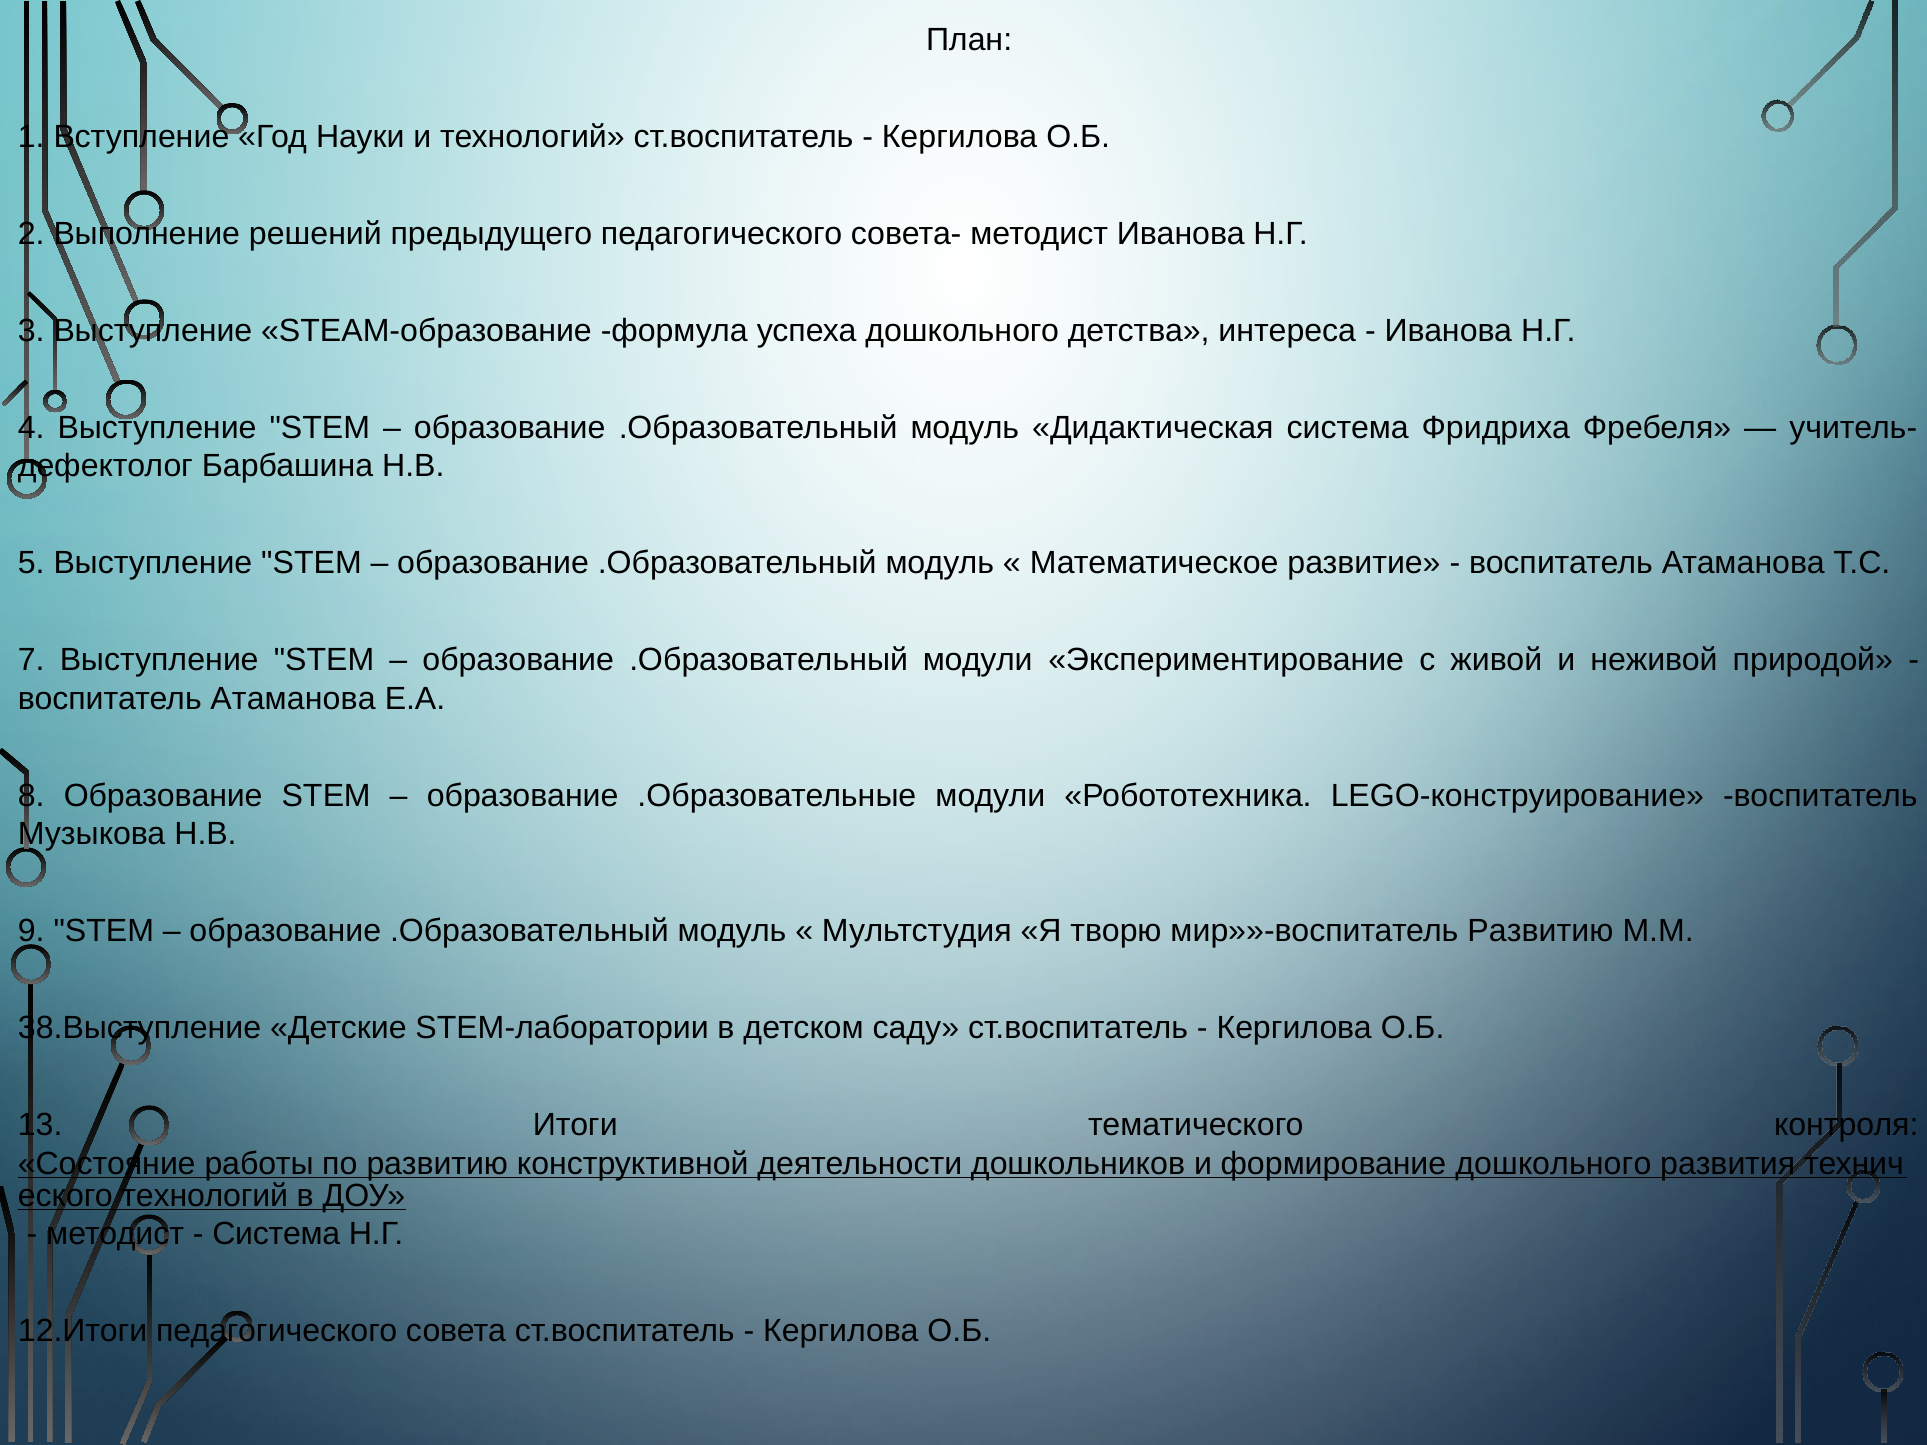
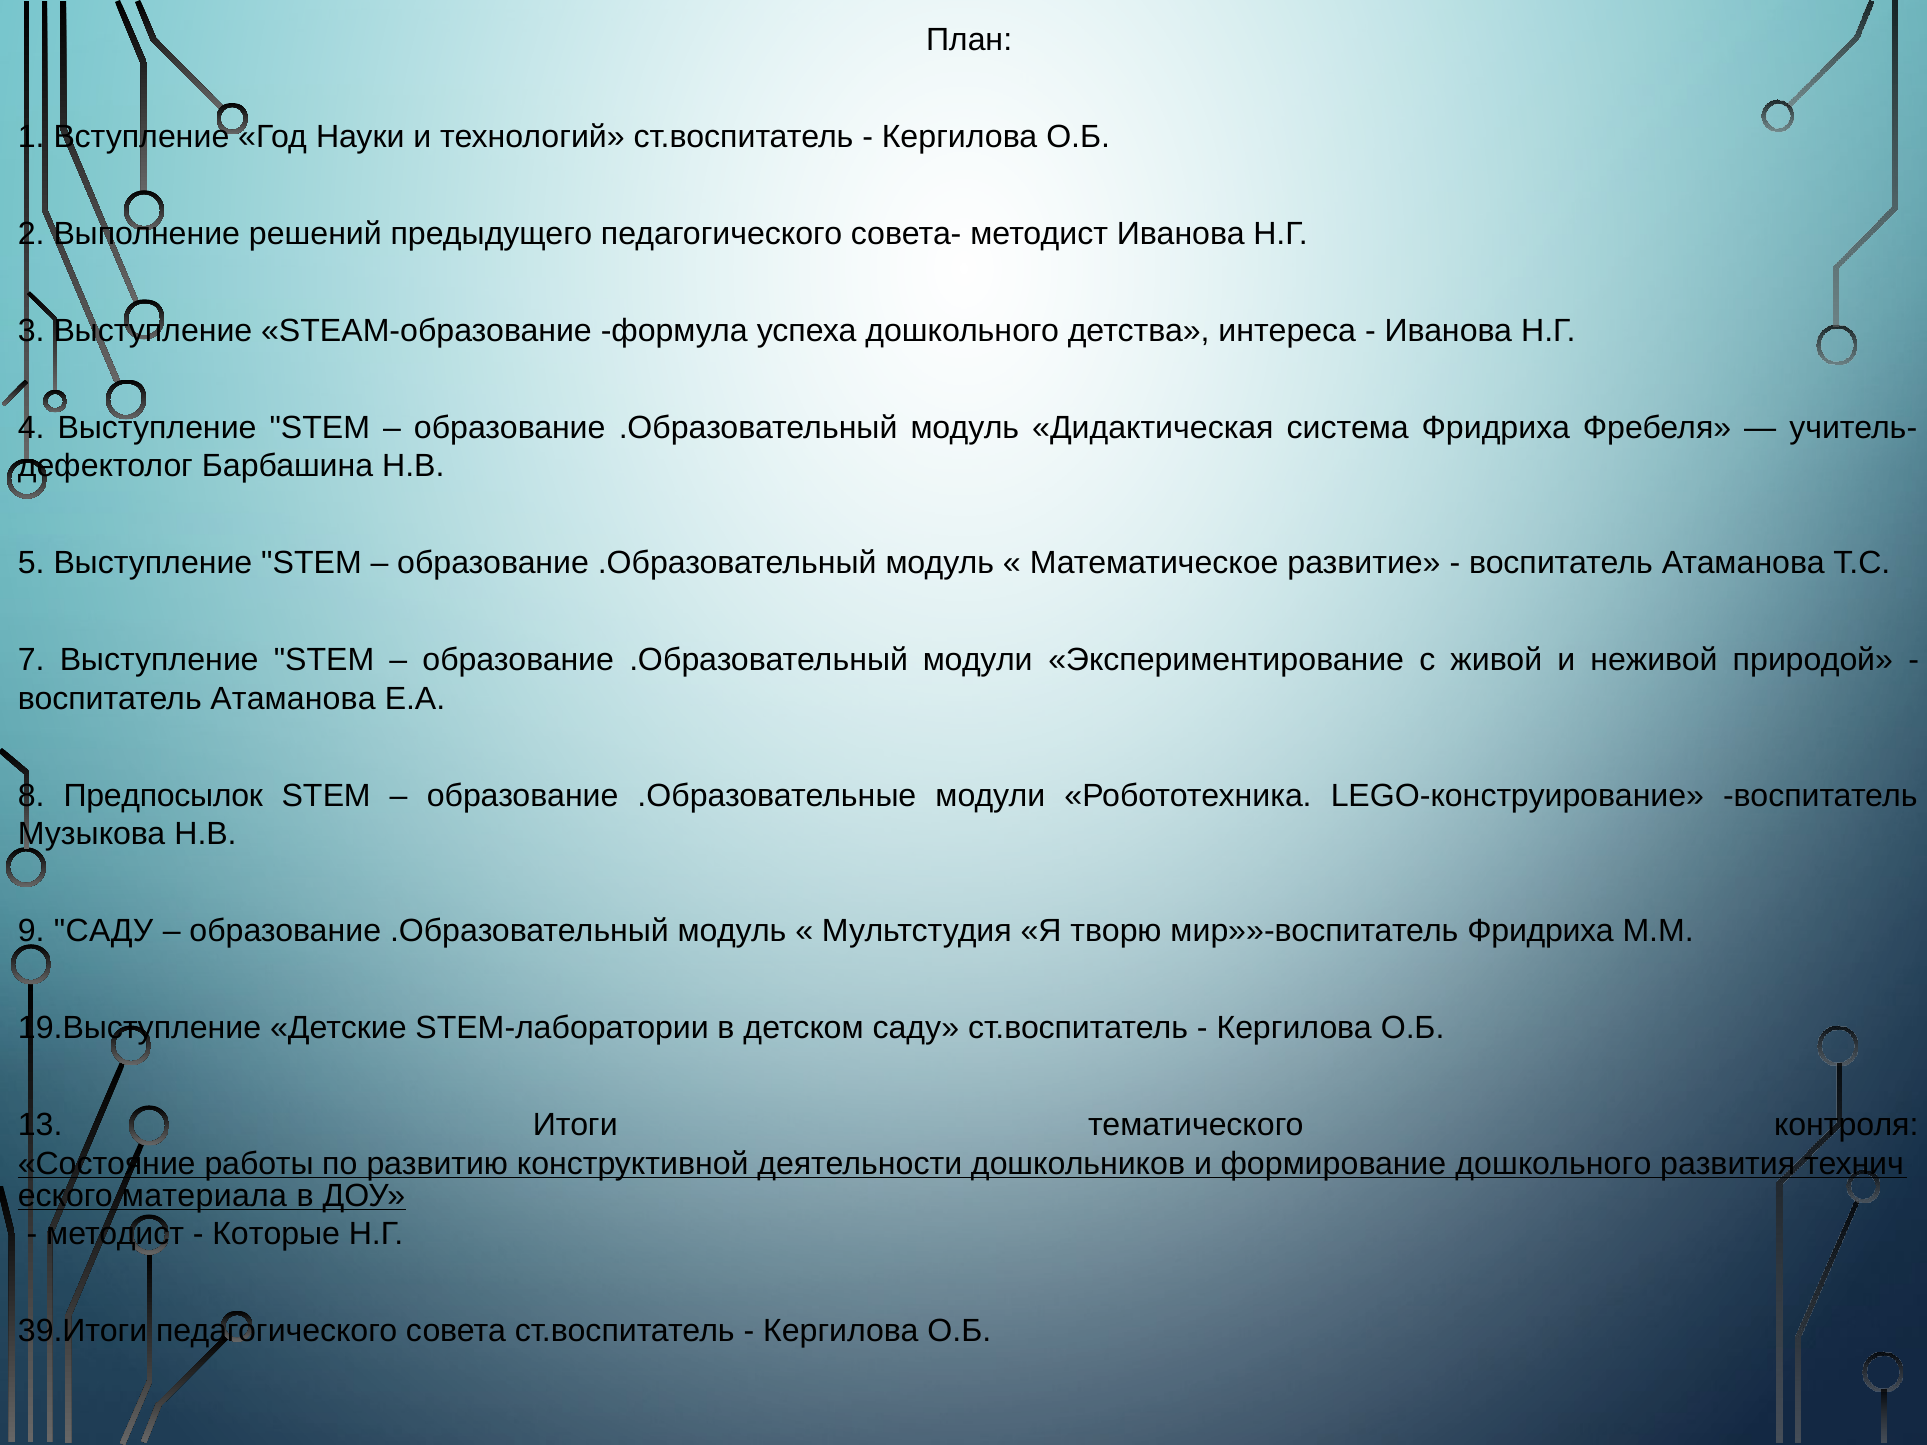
8 Образование: Образование -> Предпосылок (163, 796)
9 SТЕМ: SТЕМ -> САДУ (104, 931)
мир»»-воспитатель Развитию: Развитию -> Фридриха (1541, 931)
38.Выступление: 38.Выступление -> 19.Выступление (140, 1028)
технологий: технологий -> материала (204, 1196)
Система: Система -> Которые (276, 1234)
12.Итоги: 12.Итоги -> 39.Итоги (83, 1331)
